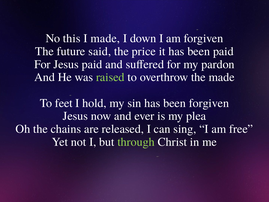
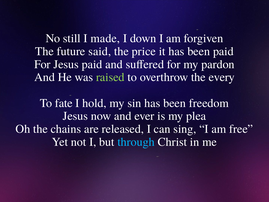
this: this -> still (72, 38)
the made: made -> every (222, 77)
feet: feet -> fate (64, 103)
been forgiven: forgiven -> freedom (209, 103)
through colour: light green -> light blue (136, 142)
